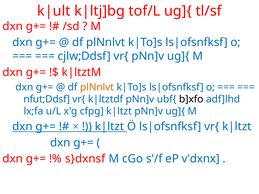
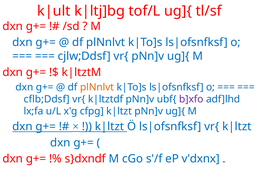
nfut;Ddsf: nfut;Ddsf -> cflb;Ddsf (47, 99)
b]xfo colour: black -> purple (191, 99)
s}dxnsf: s}dxnsf -> s}dxndf (85, 159)
